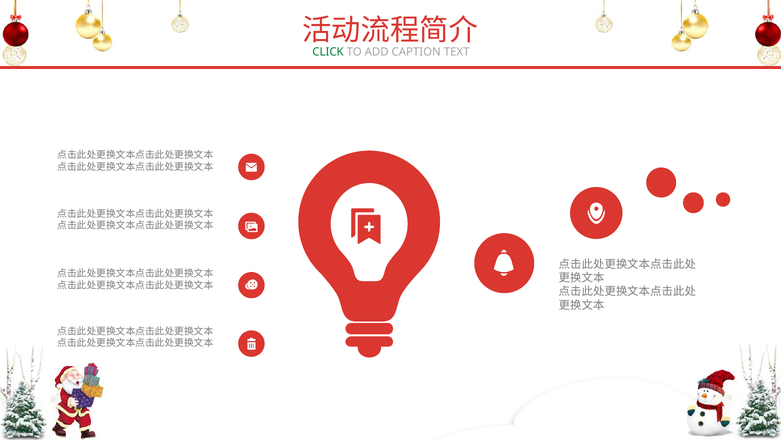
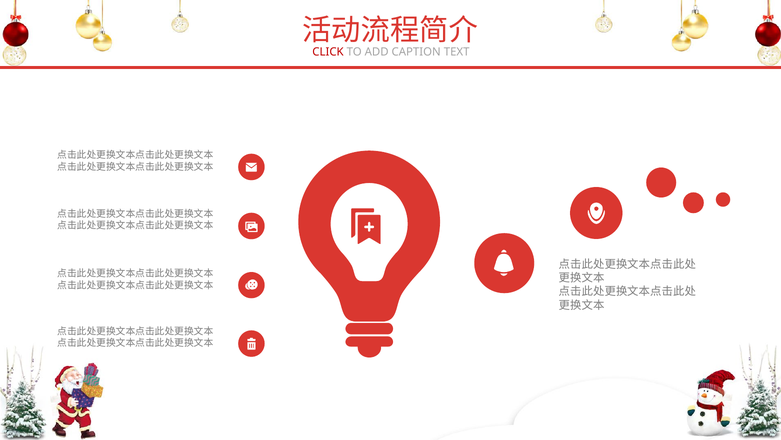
CLICK colour: green -> red (328, 52)
